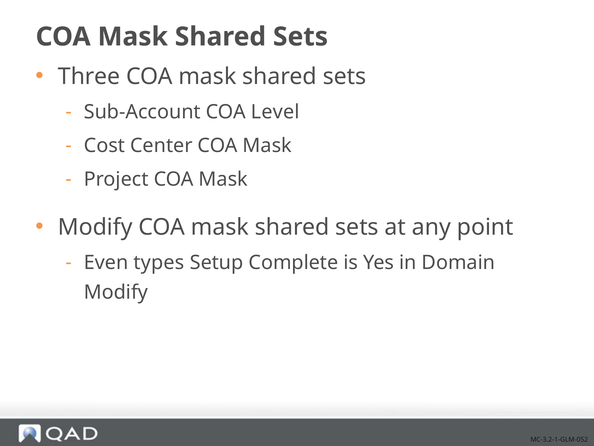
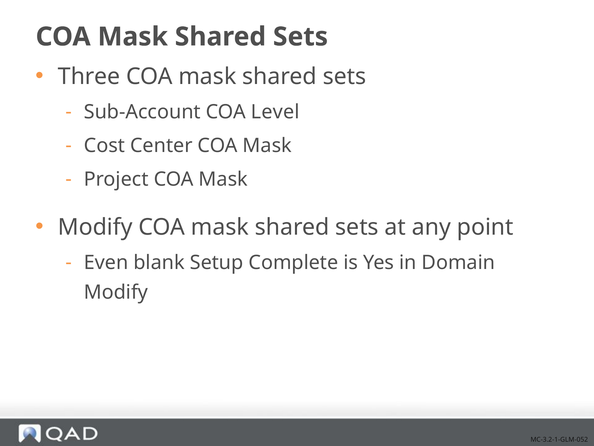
types: types -> blank (159, 262)
